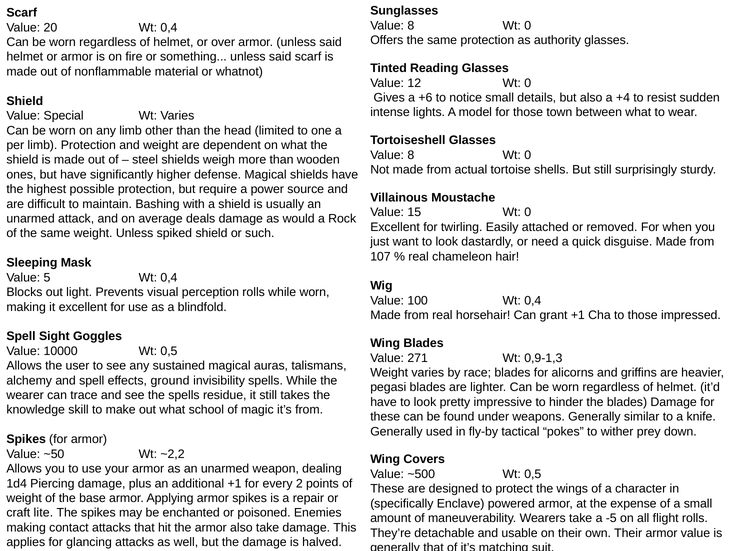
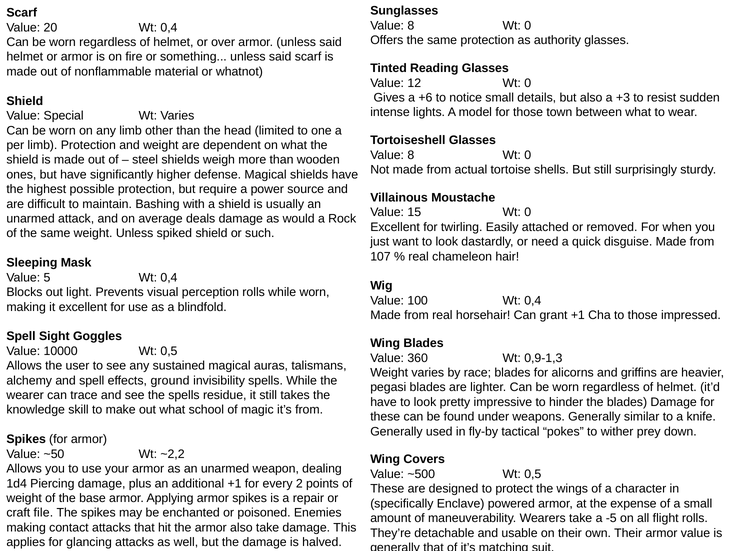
+4: +4 -> +3 (623, 98)
271: 271 -> 360 (418, 358)
lite: lite -> file (43, 513)
